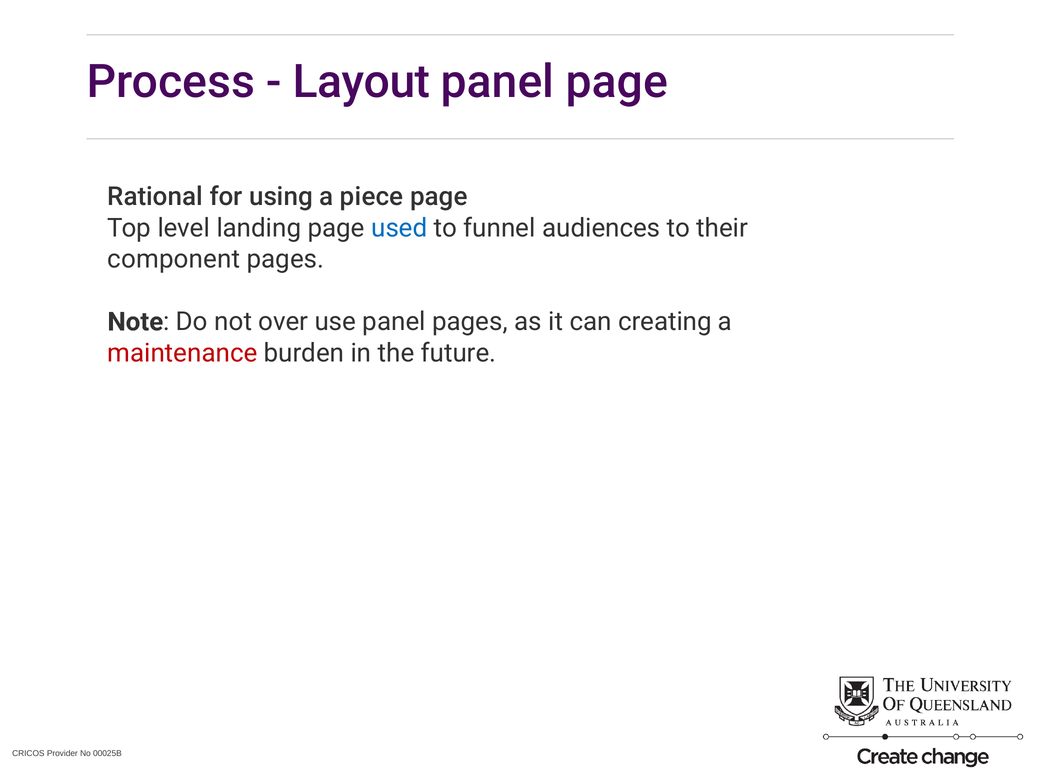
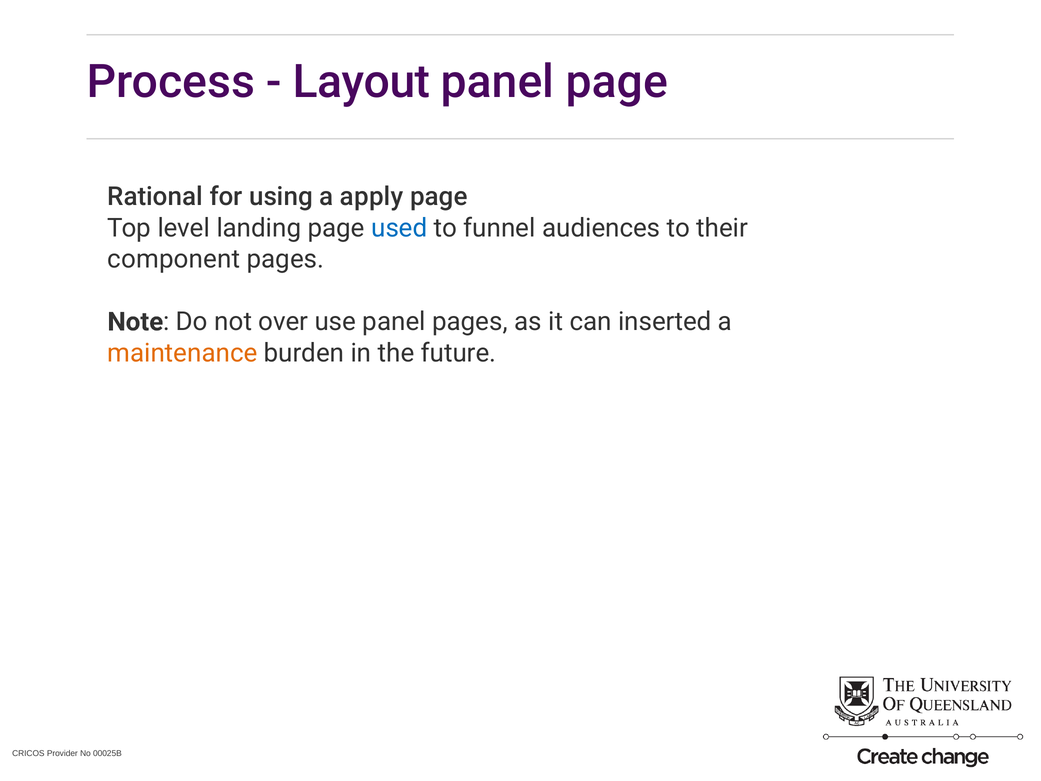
piece: piece -> apply (372, 197)
creating: creating -> inserted (665, 322)
maintenance colour: red -> orange (182, 353)
